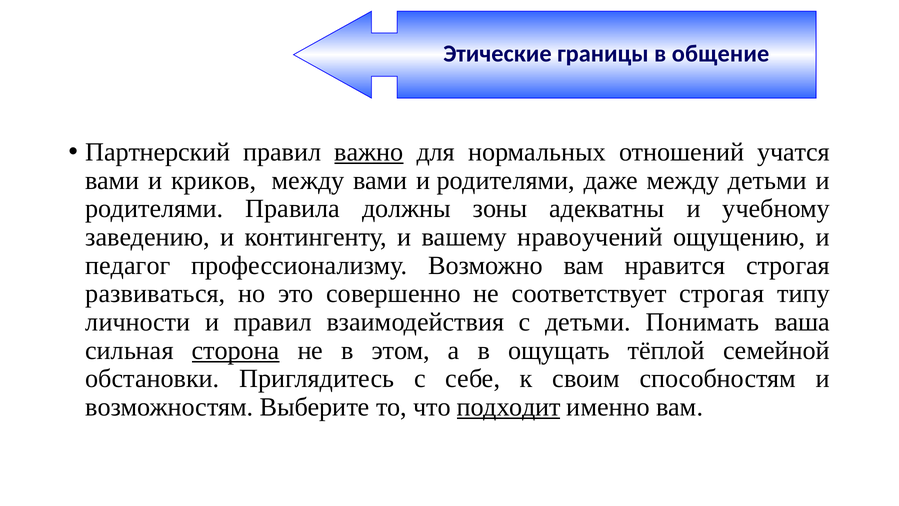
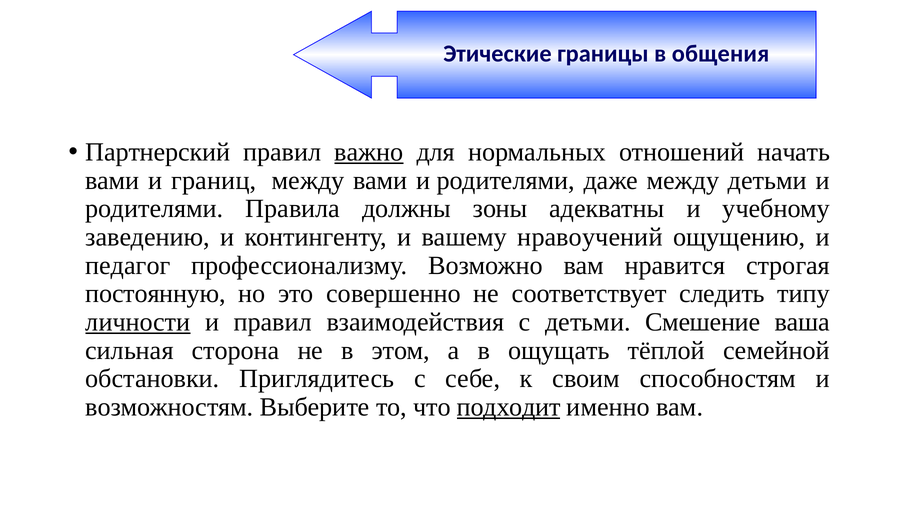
общение: общение -> общения (721, 54)
учатся: учатся -> начать (794, 152)
криков: криков -> границ (214, 180)
развиваться: развиваться -> постоянную (156, 294)
соответствует строгая: строгая -> следить (722, 294)
личности underline: none -> present (138, 322)
Понимать: Понимать -> Смешение (703, 322)
сторона underline: present -> none (236, 350)
